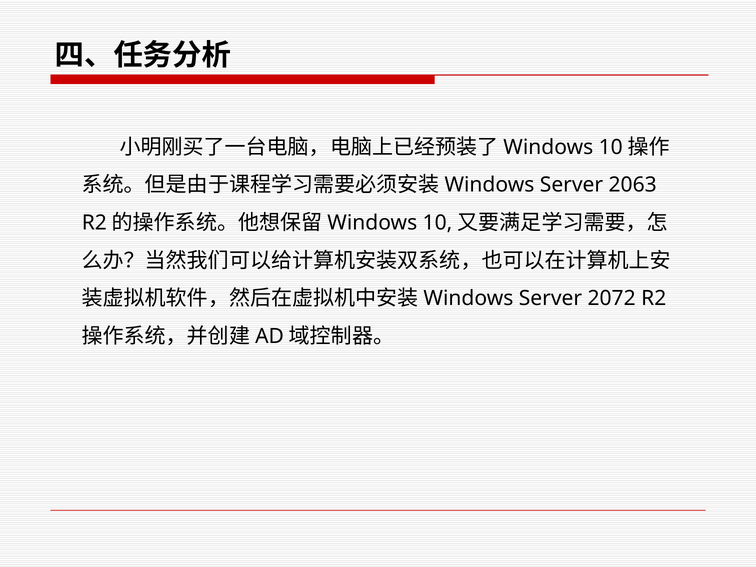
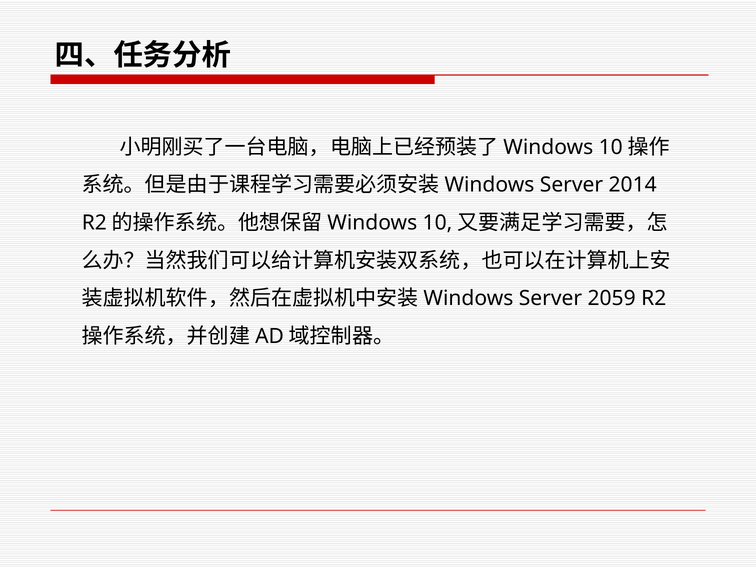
2063: 2063 -> 2014 (633, 185)
2072: 2072 -> 2059 (612, 298)
